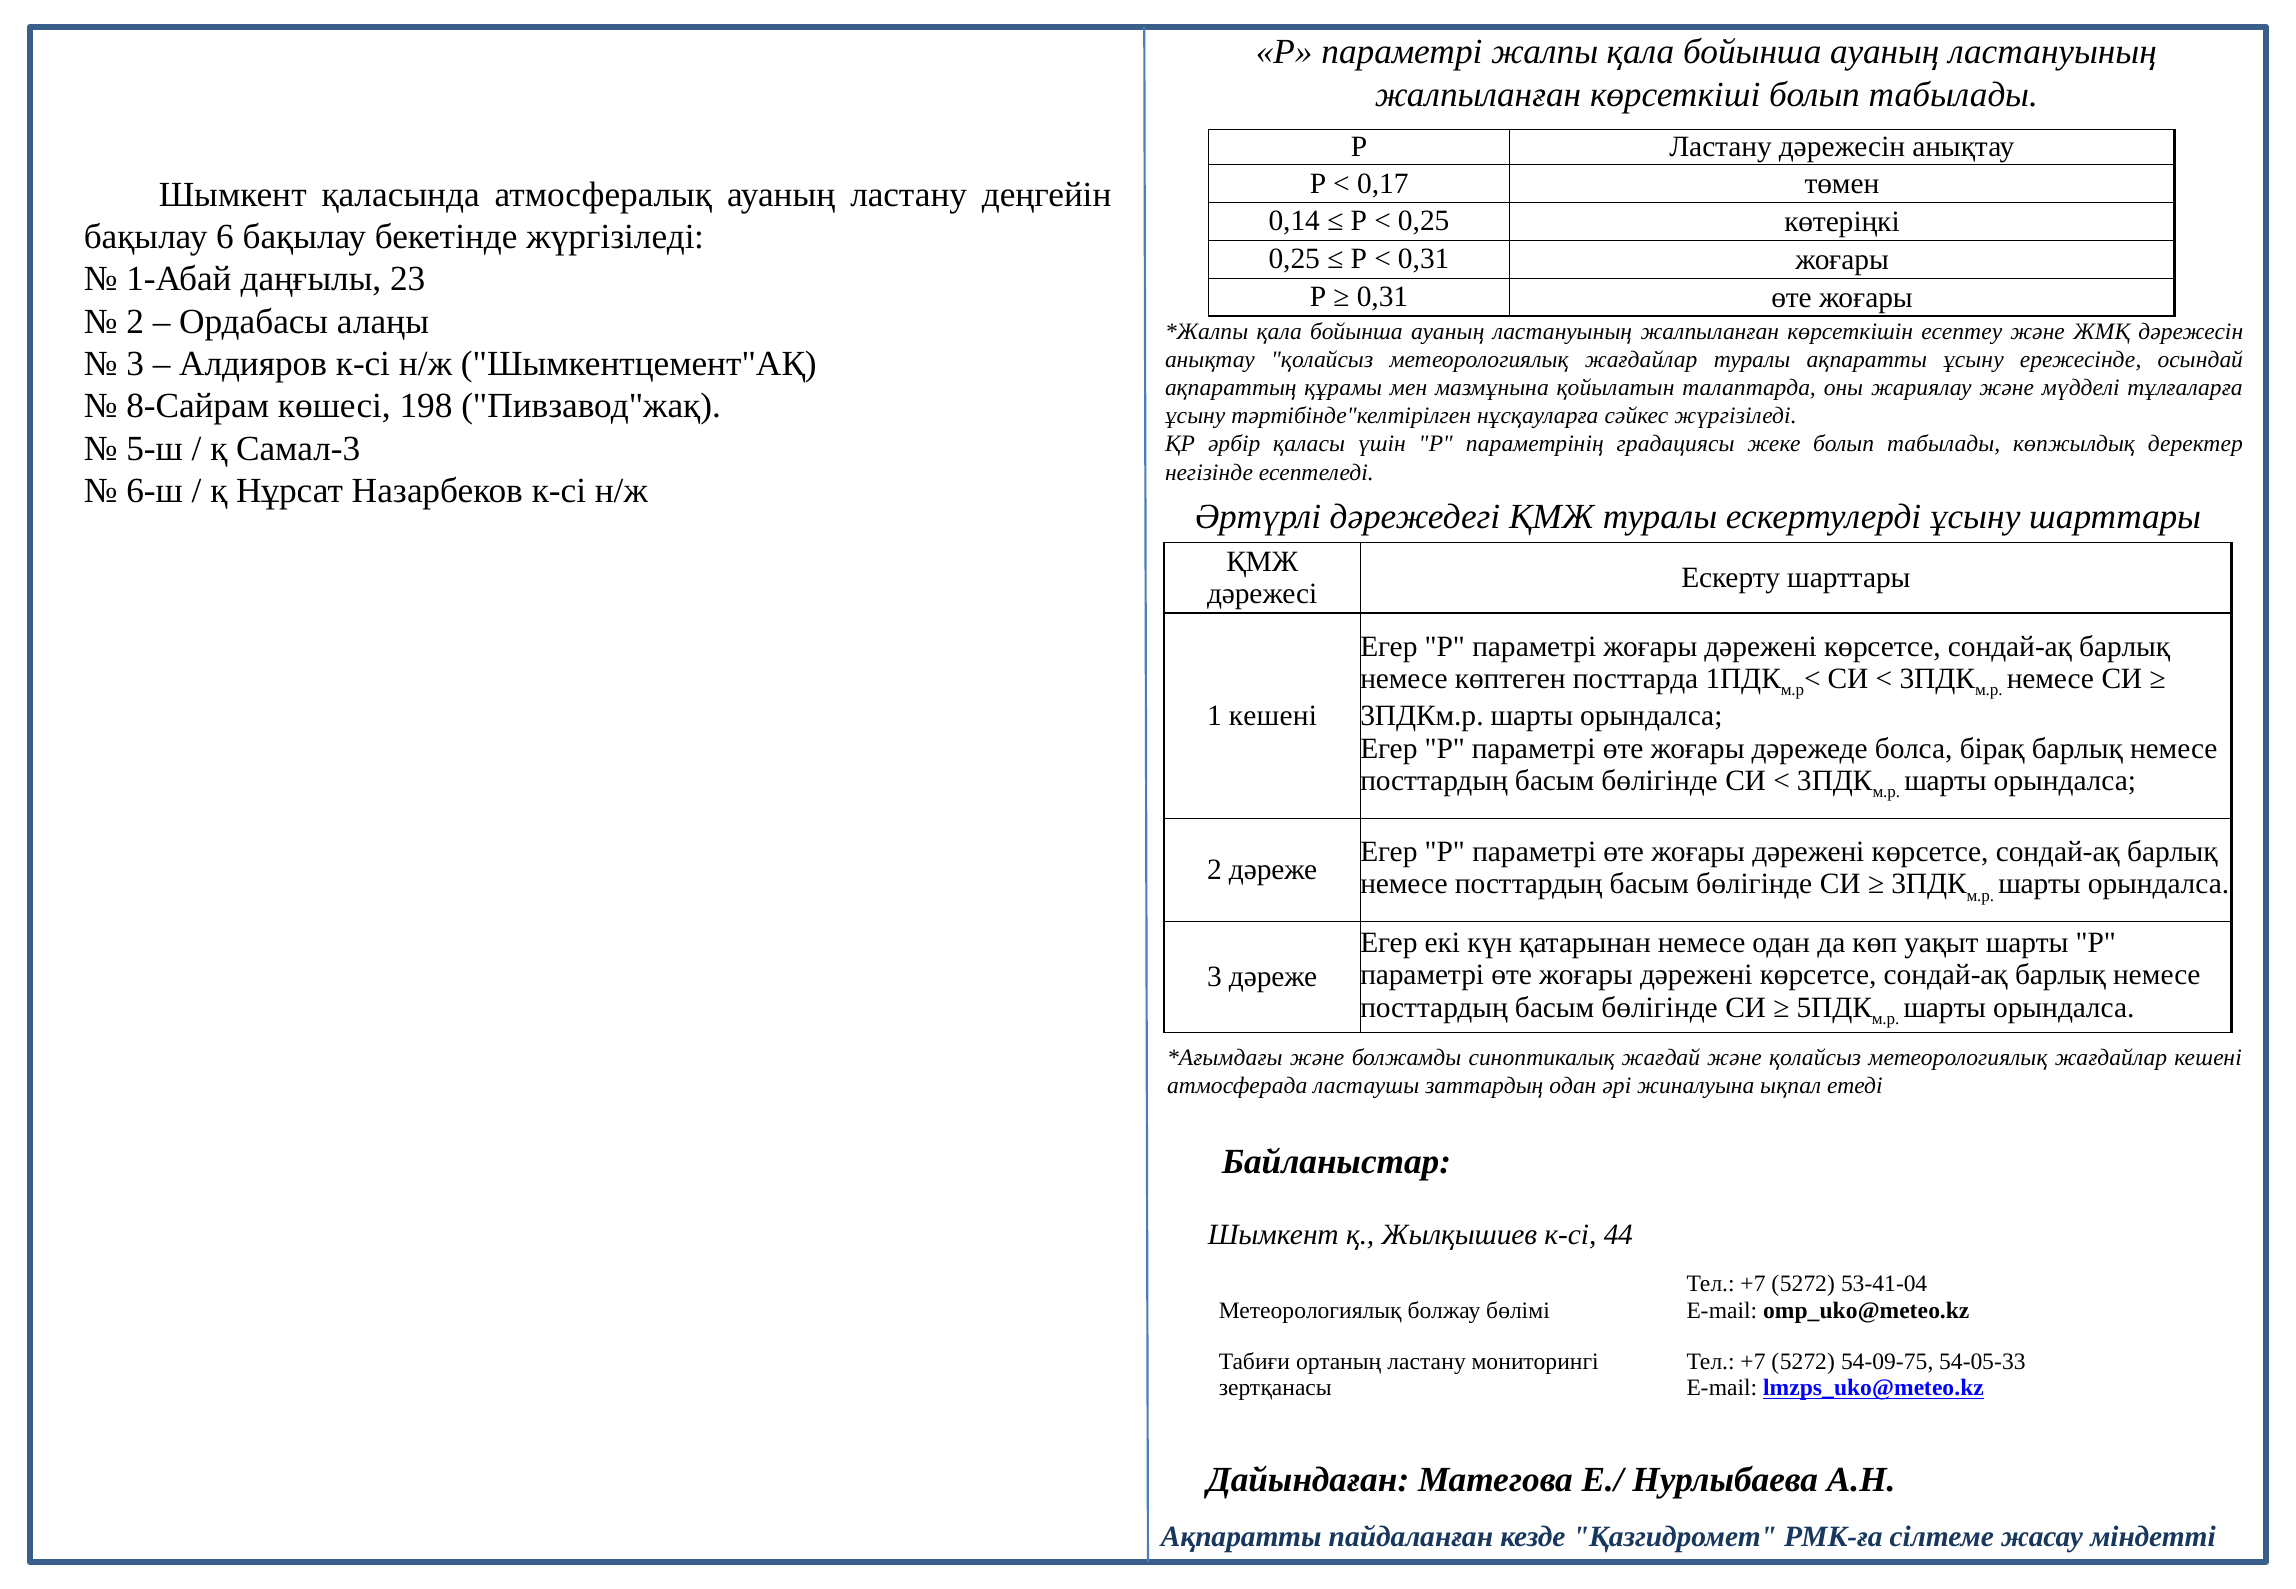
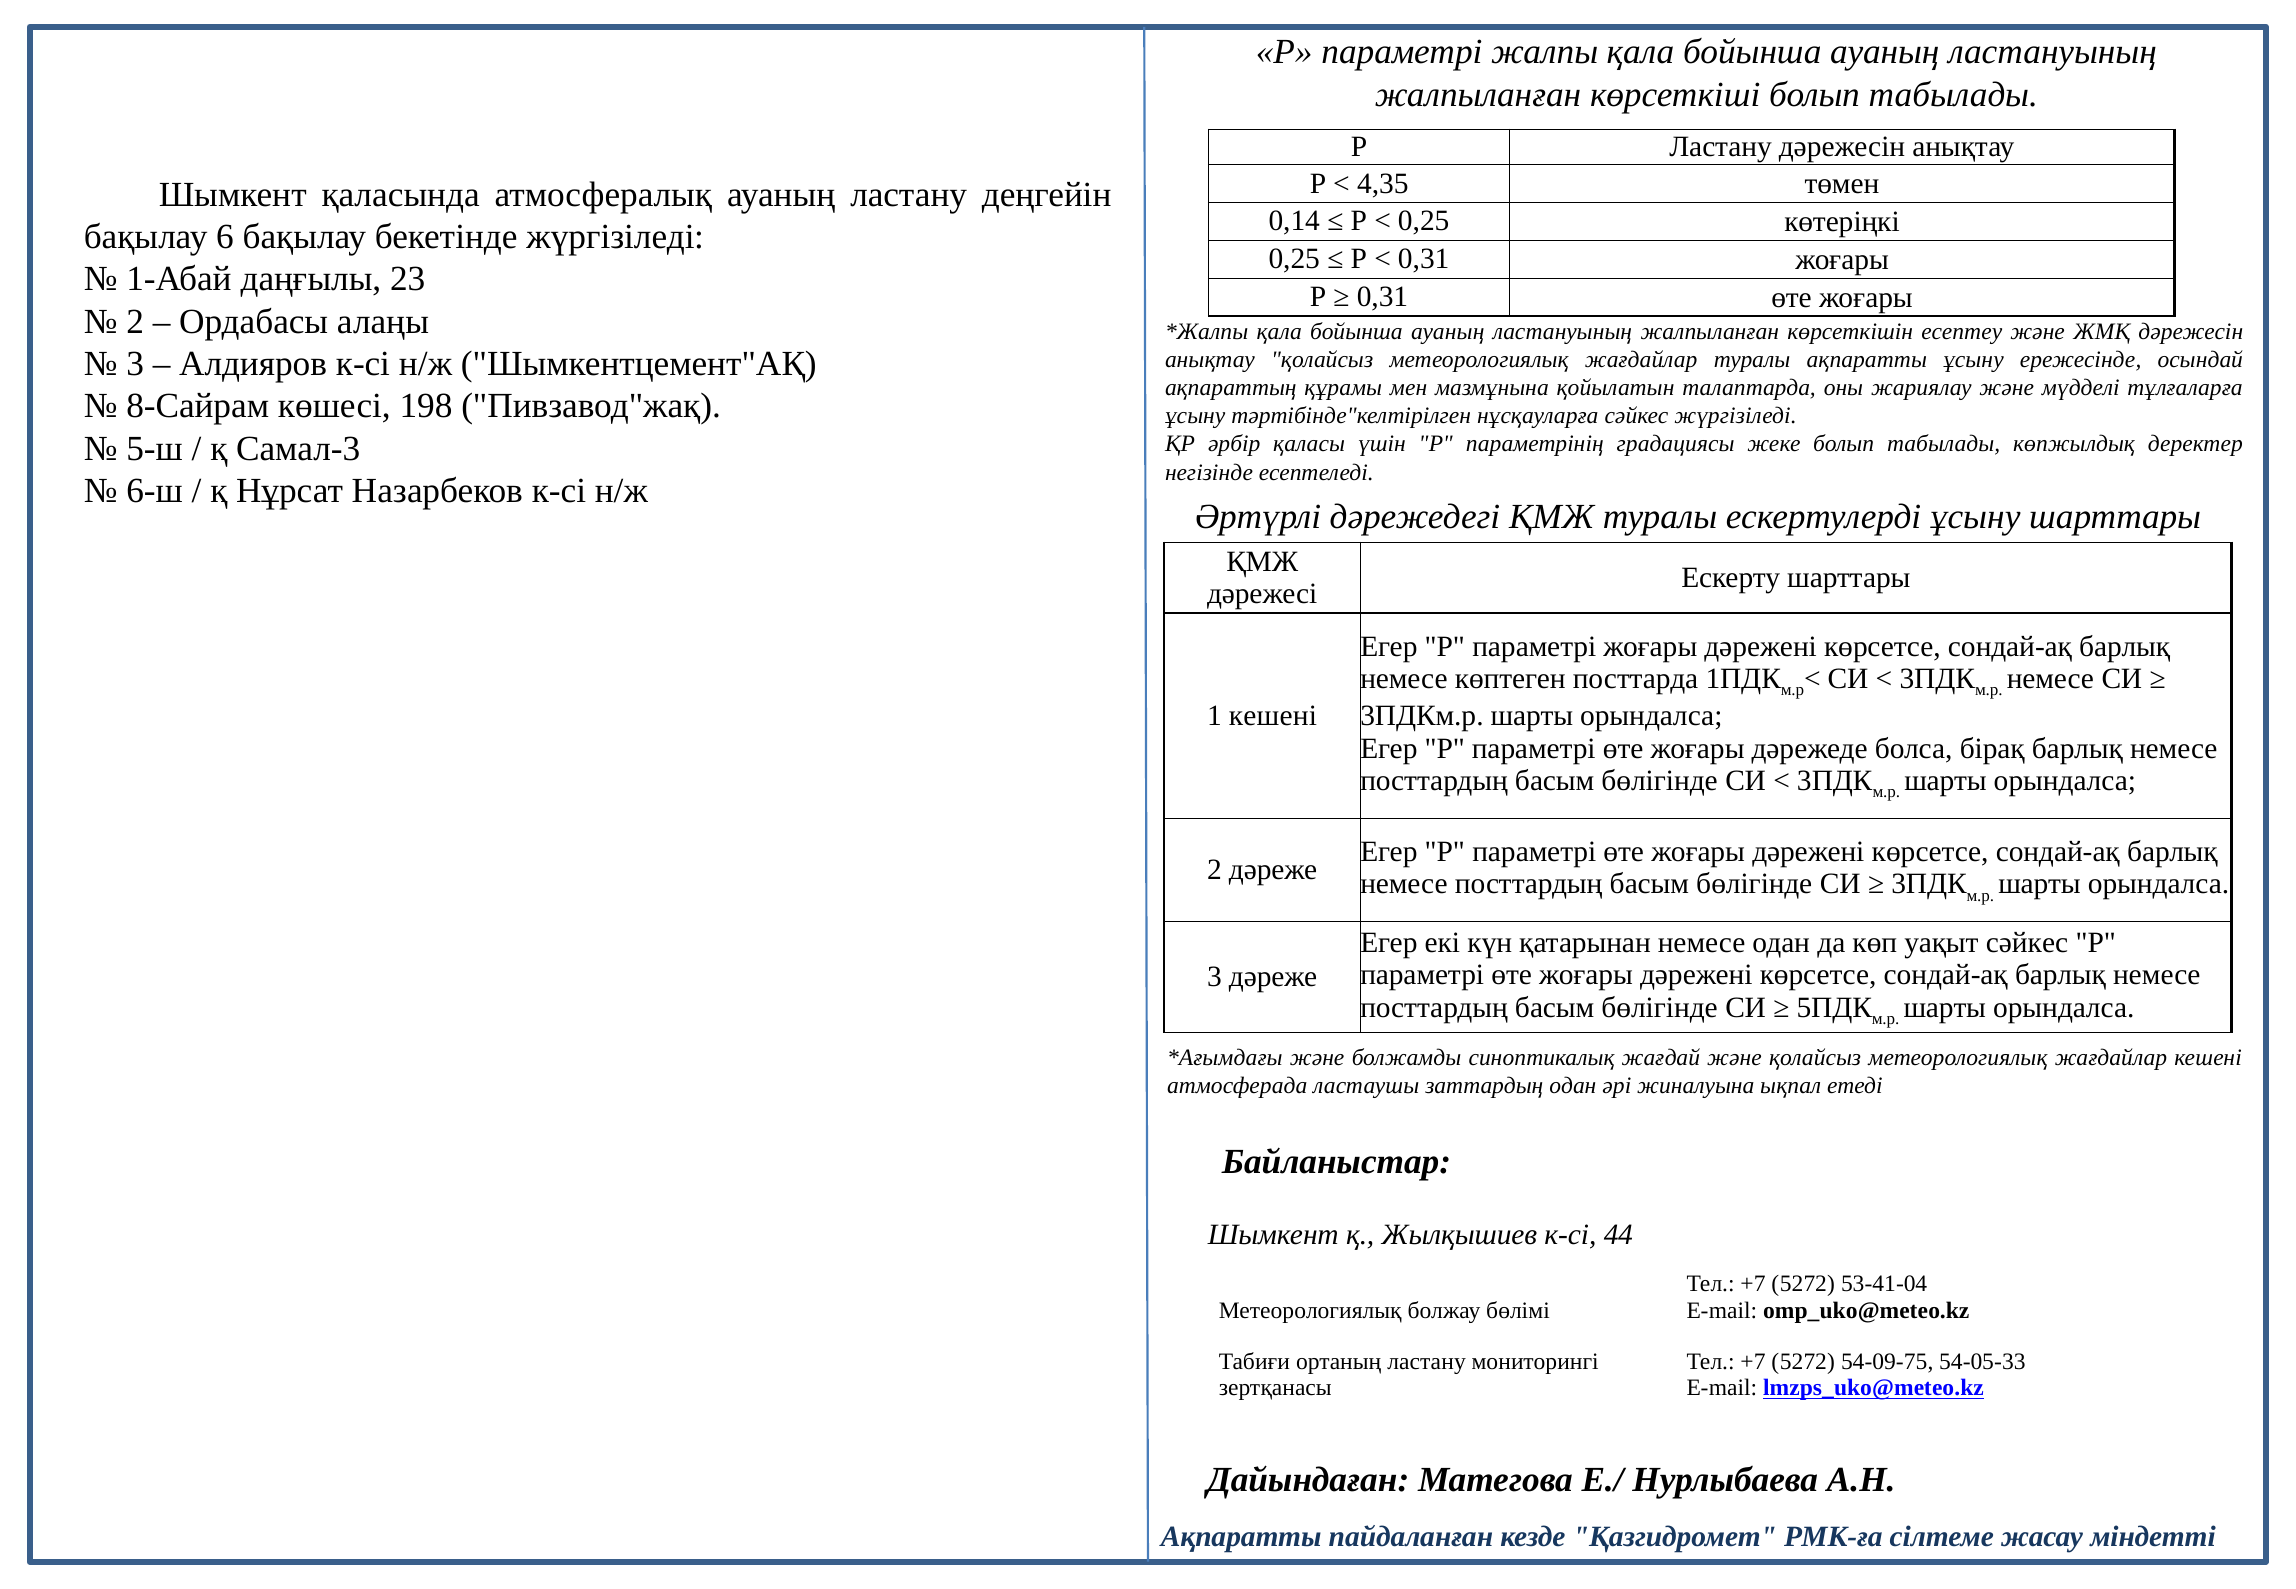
0,17: 0,17 -> 4,35 (1383, 183)
уақыт шарты: шарты -> сәйкес (2027, 943)
